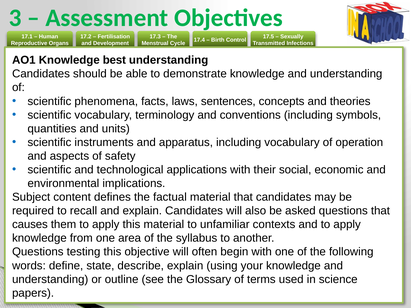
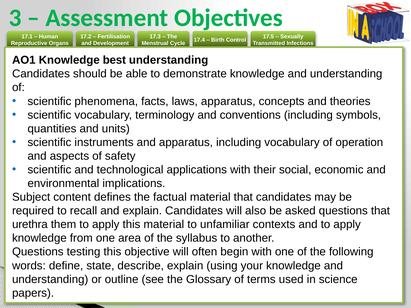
laws sentences: sentences -> apparatus (228, 101)
causes: causes -> urethra (30, 225)
